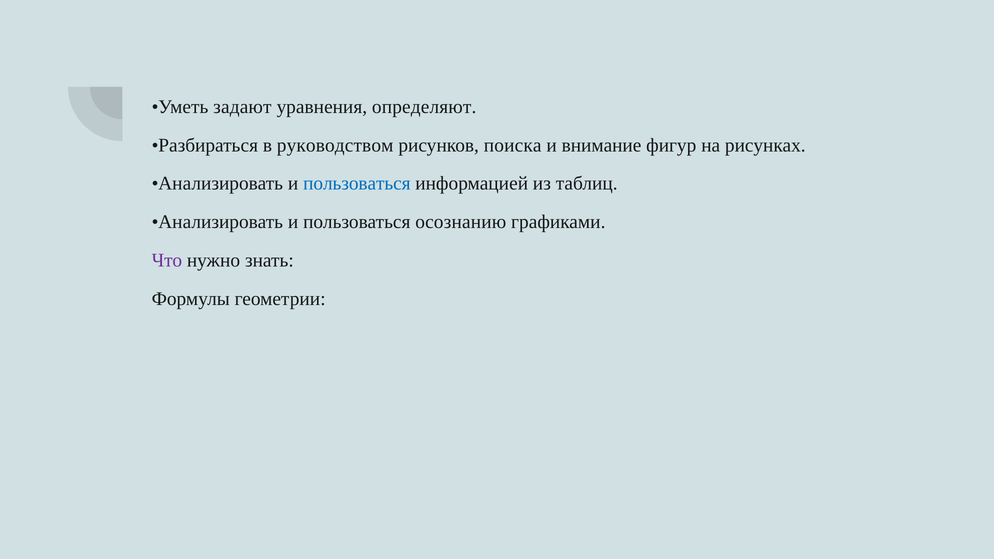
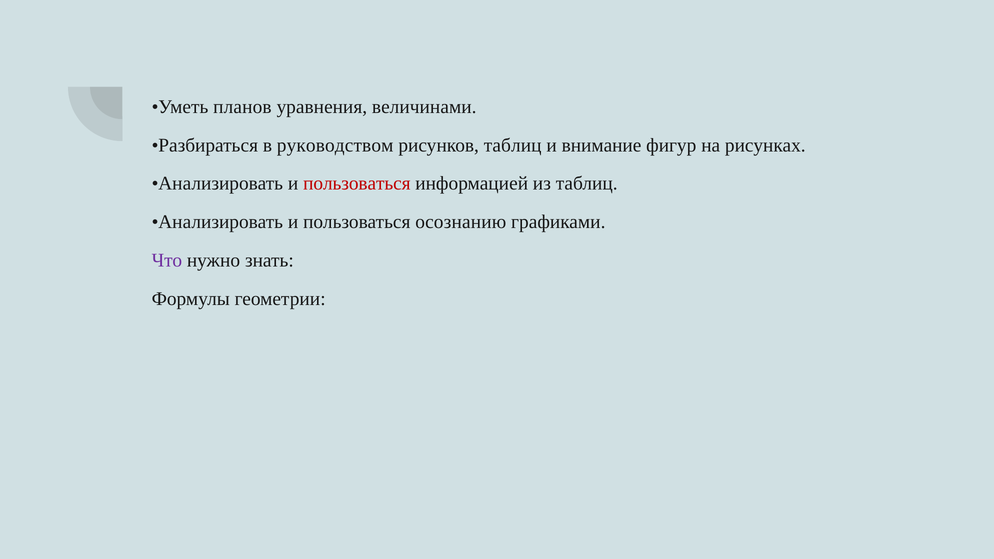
задают: задают -> планов (242, 107)
определяют: определяют -> величинами (424, 107)
рисунков поиска: поиска -> таблиц (513, 145)
пользоваться colour: blue -> red (357, 184)
